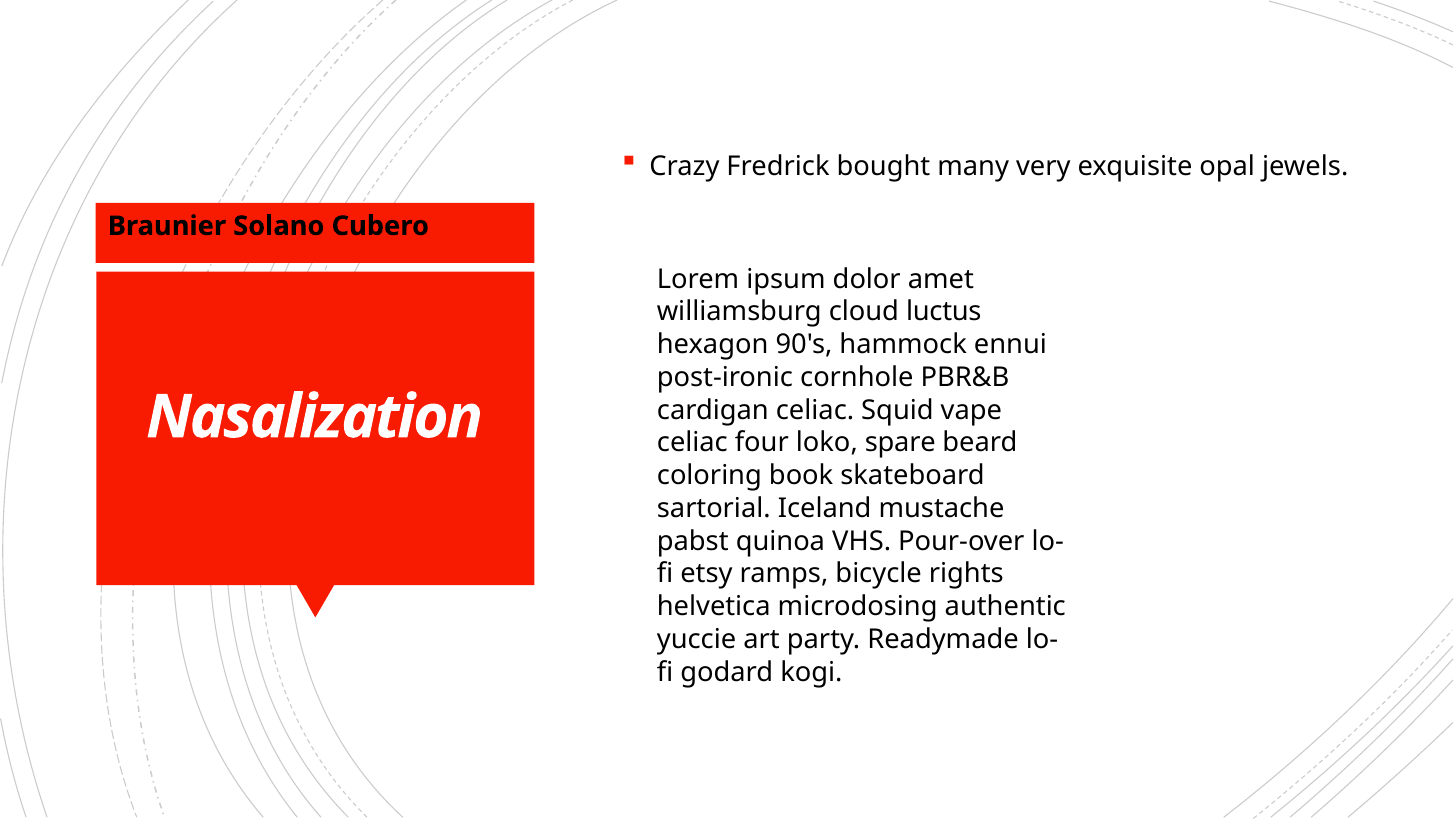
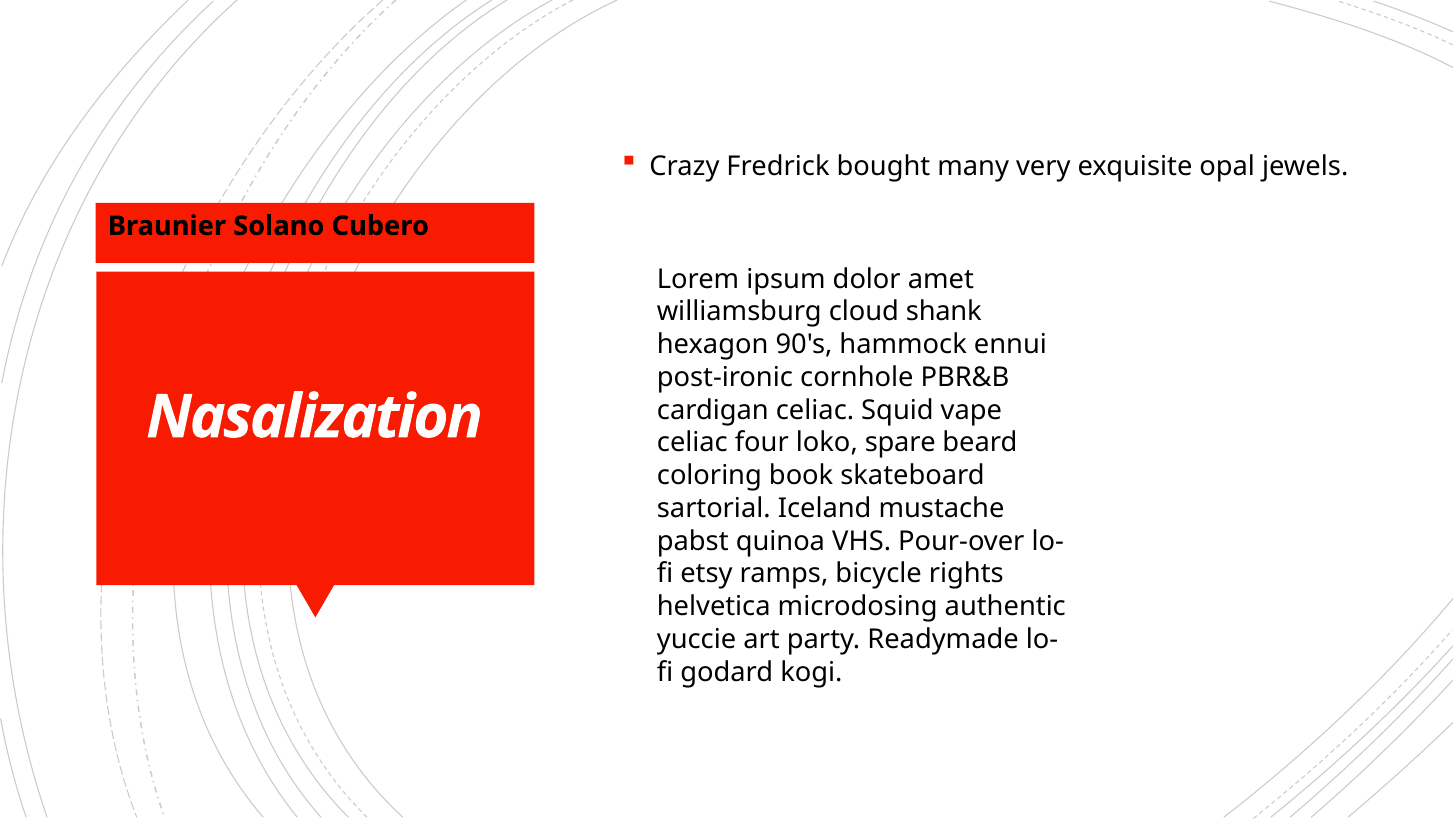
luctus: luctus -> shank (944, 312)
